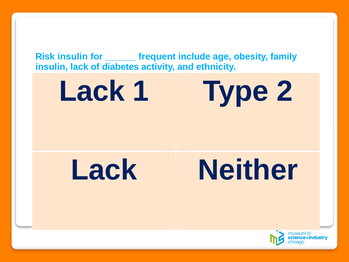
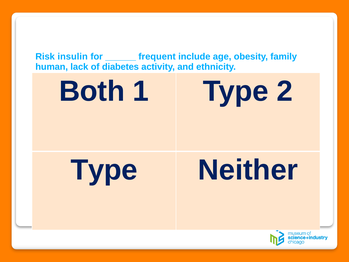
insulin: insulin -> human (52, 67)
Lack: Lack -> Both (92, 91)
Lack: Lack -> Type (104, 170)
